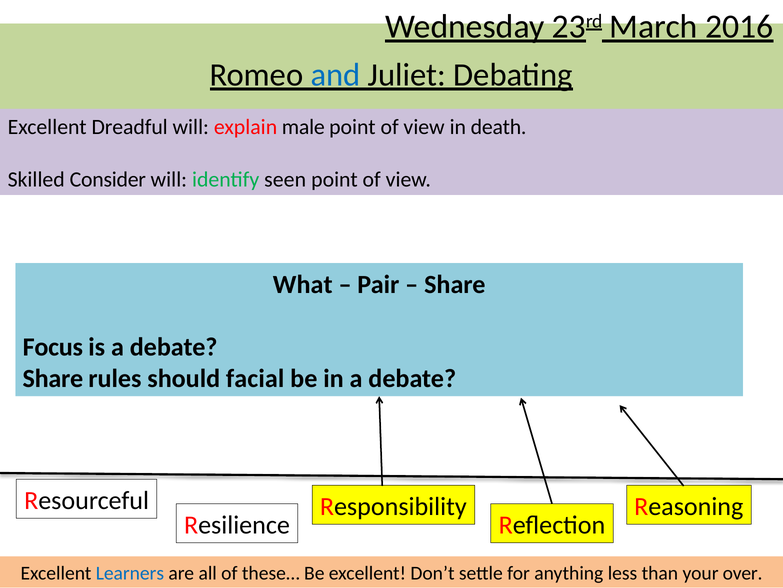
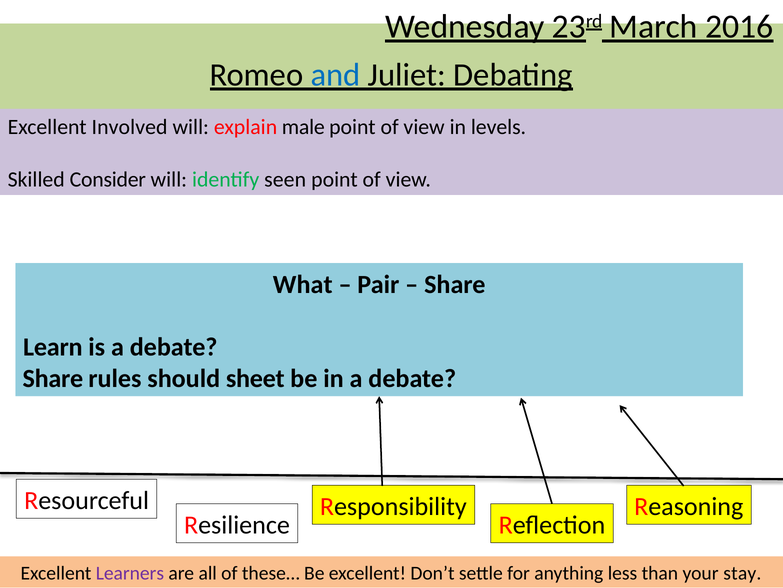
Dreadful: Dreadful -> Involved (130, 127)
death: death -> levels (499, 127)
Focus: Focus -> Learn (53, 347)
facial: facial -> sheet (255, 378)
Learners colour: blue -> purple (130, 573)
over: over -> stay (742, 573)
